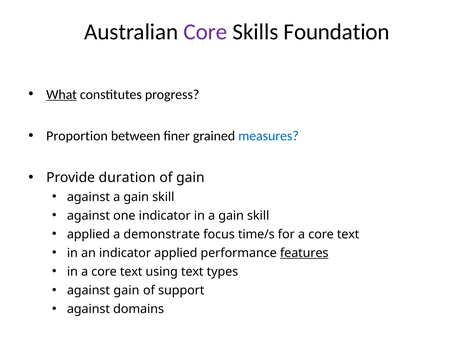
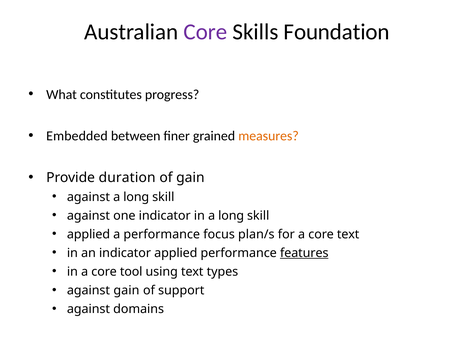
What underline: present -> none (62, 95)
Proportion: Proportion -> Embedded (77, 136)
measures colour: blue -> orange (269, 136)
against a gain: gain -> long (136, 197)
in a gain: gain -> long (231, 216)
a demonstrate: demonstrate -> performance (162, 235)
time/s: time/s -> plan/s (256, 235)
in a core text: text -> tool (131, 272)
